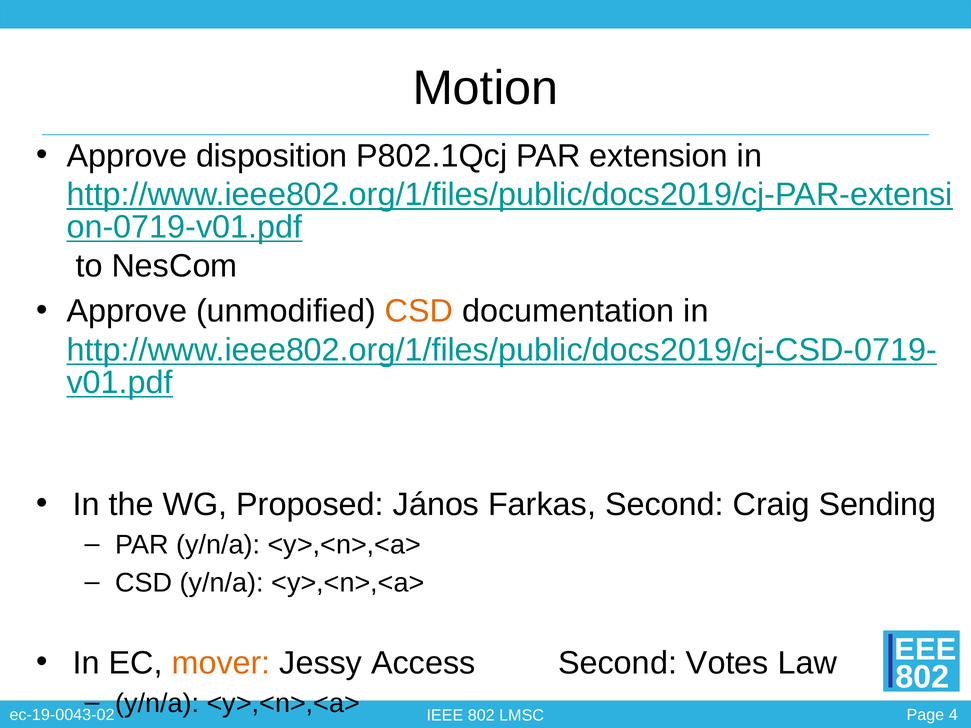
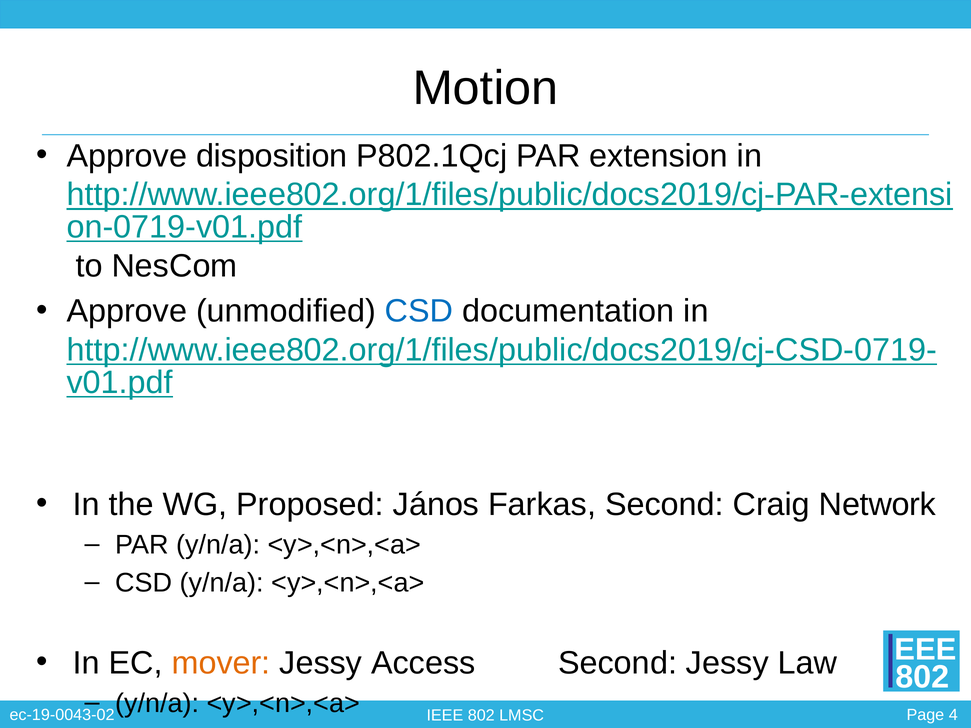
CSD colour: orange -> blue (419, 311)
Sending: Sending -> Network (878, 505)
Second Votes: Votes -> Jessy (727, 663)
